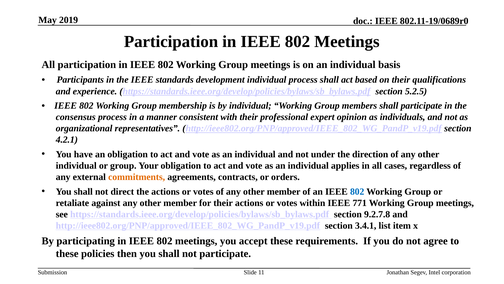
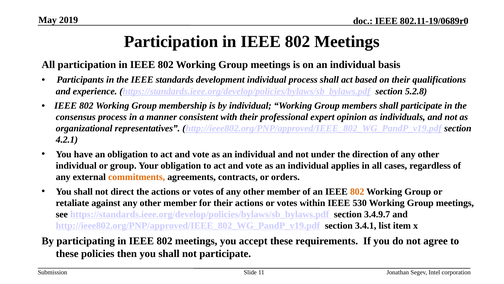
5.2.5: 5.2.5 -> 5.2.8 (416, 91)
802 colour: blue -> orange (357, 191)
771: 771 -> 530 (360, 203)
9.2.7.8: 9.2.7.8 -> 3.4.9.7 (377, 214)
